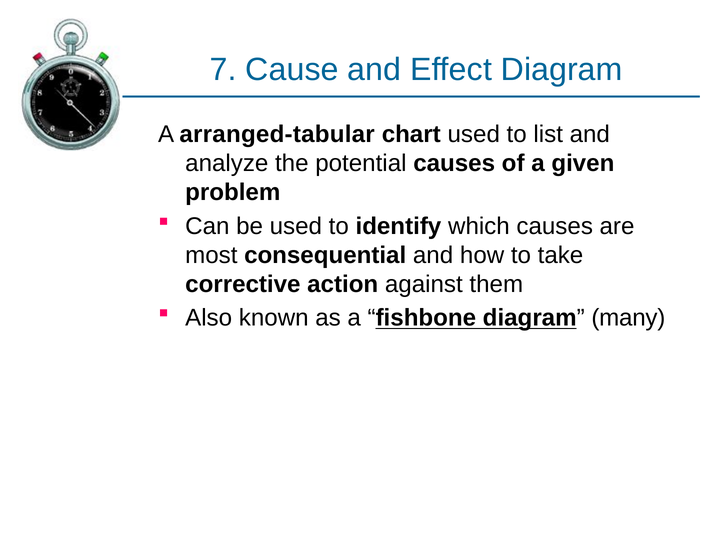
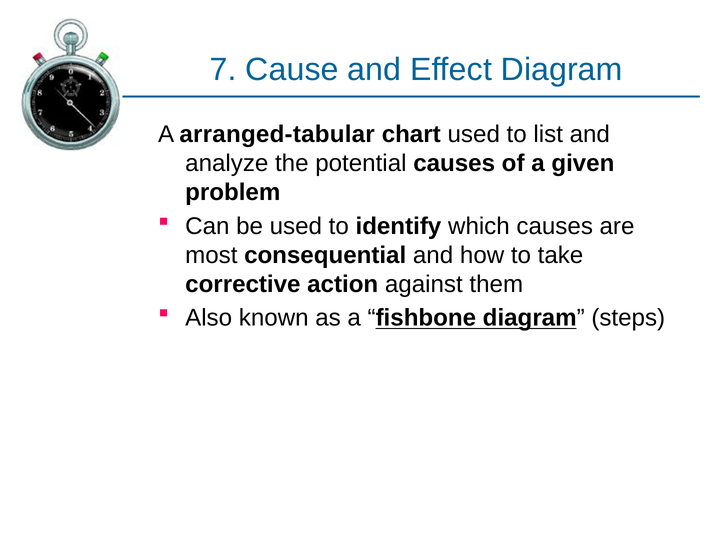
many: many -> steps (628, 318)
